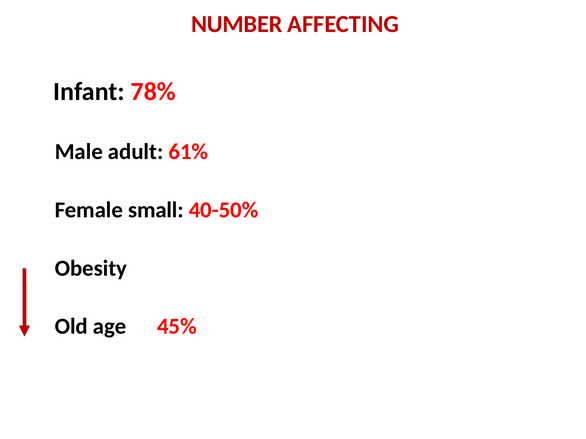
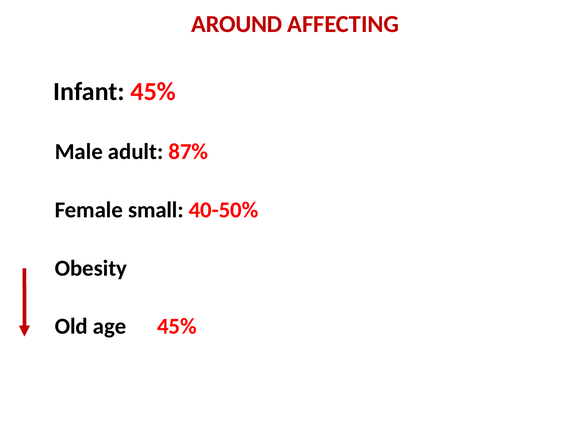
NUMBER: NUMBER -> AROUND (237, 24)
Infant 78%: 78% -> 45% (153, 92)
61%: 61% -> 87% (188, 152)
